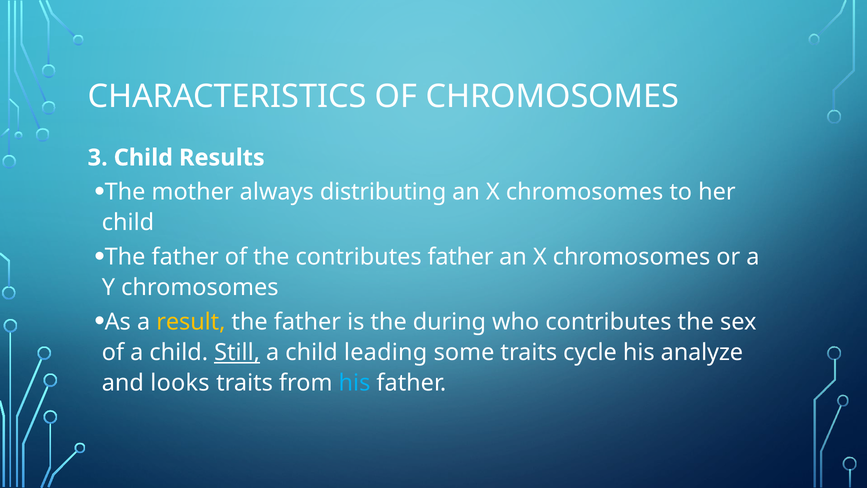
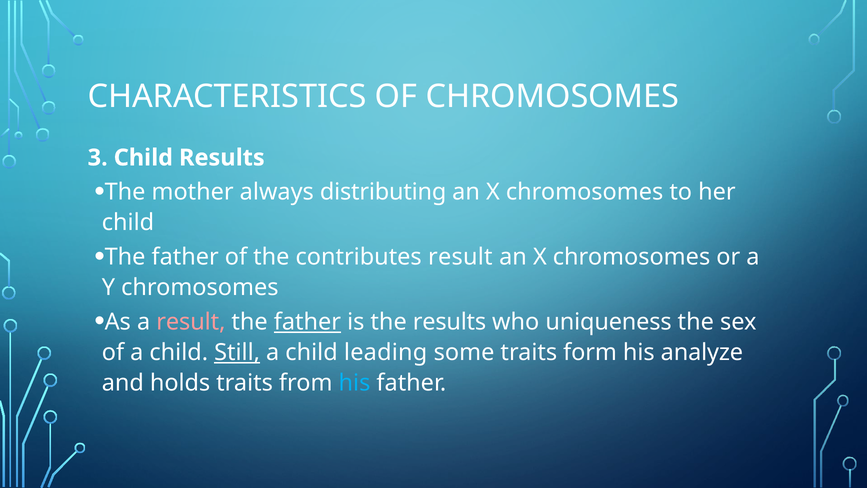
contributes father: father -> result (460, 257)
result colour: yellow -> pink (191, 322)
father underline: none -> present (307, 322)
the during: during -> results (449, 322)
who contributes: contributes -> uniqueness (609, 322)
cycle: cycle -> form (590, 352)
looks: looks -> holds (180, 383)
